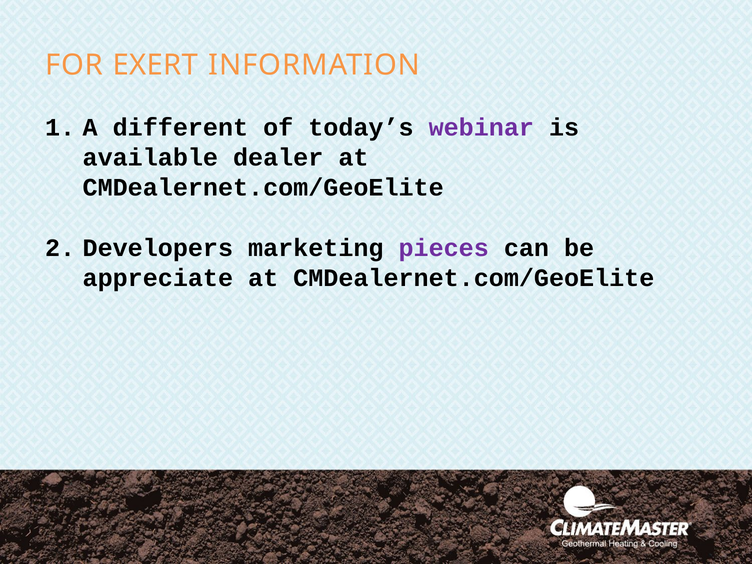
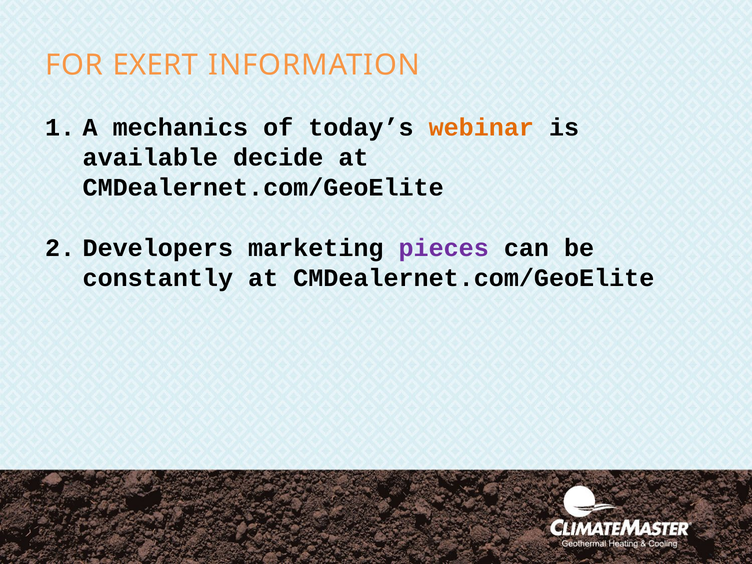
different: different -> mechanics (180, 127)
webinar colour: purple -> orange (481, 127)
dealer: dealer -> decide (278, 158)
appreciate: appreciate -> constantly (158, 278)
